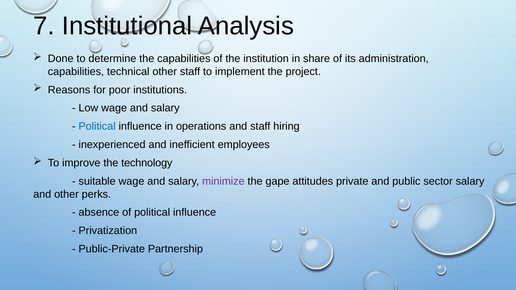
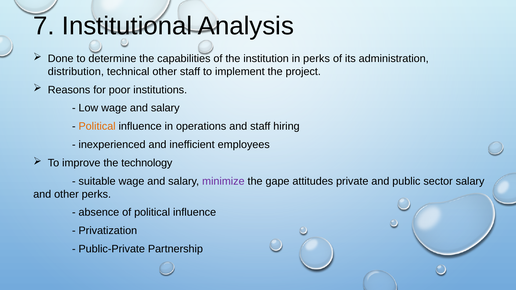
in share: share -> perks (317, 59)
capabilities: capabilities -> distribution (76, 72)
Political colour: blue -> orange (97, 126)
